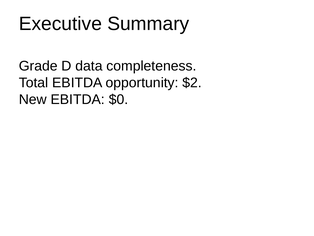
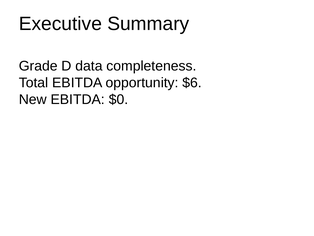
$2: $2 -> $6 (192, 83)
